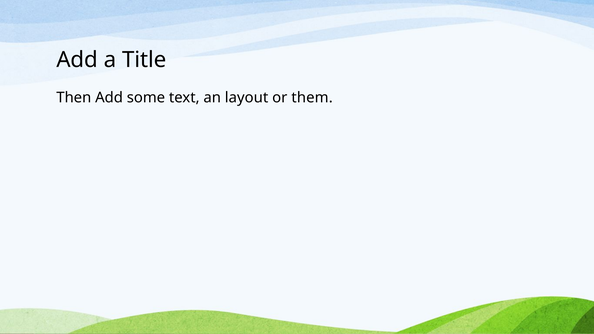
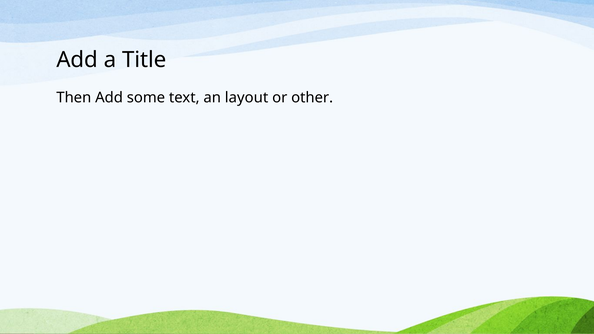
them: them -> other (312, 98)
